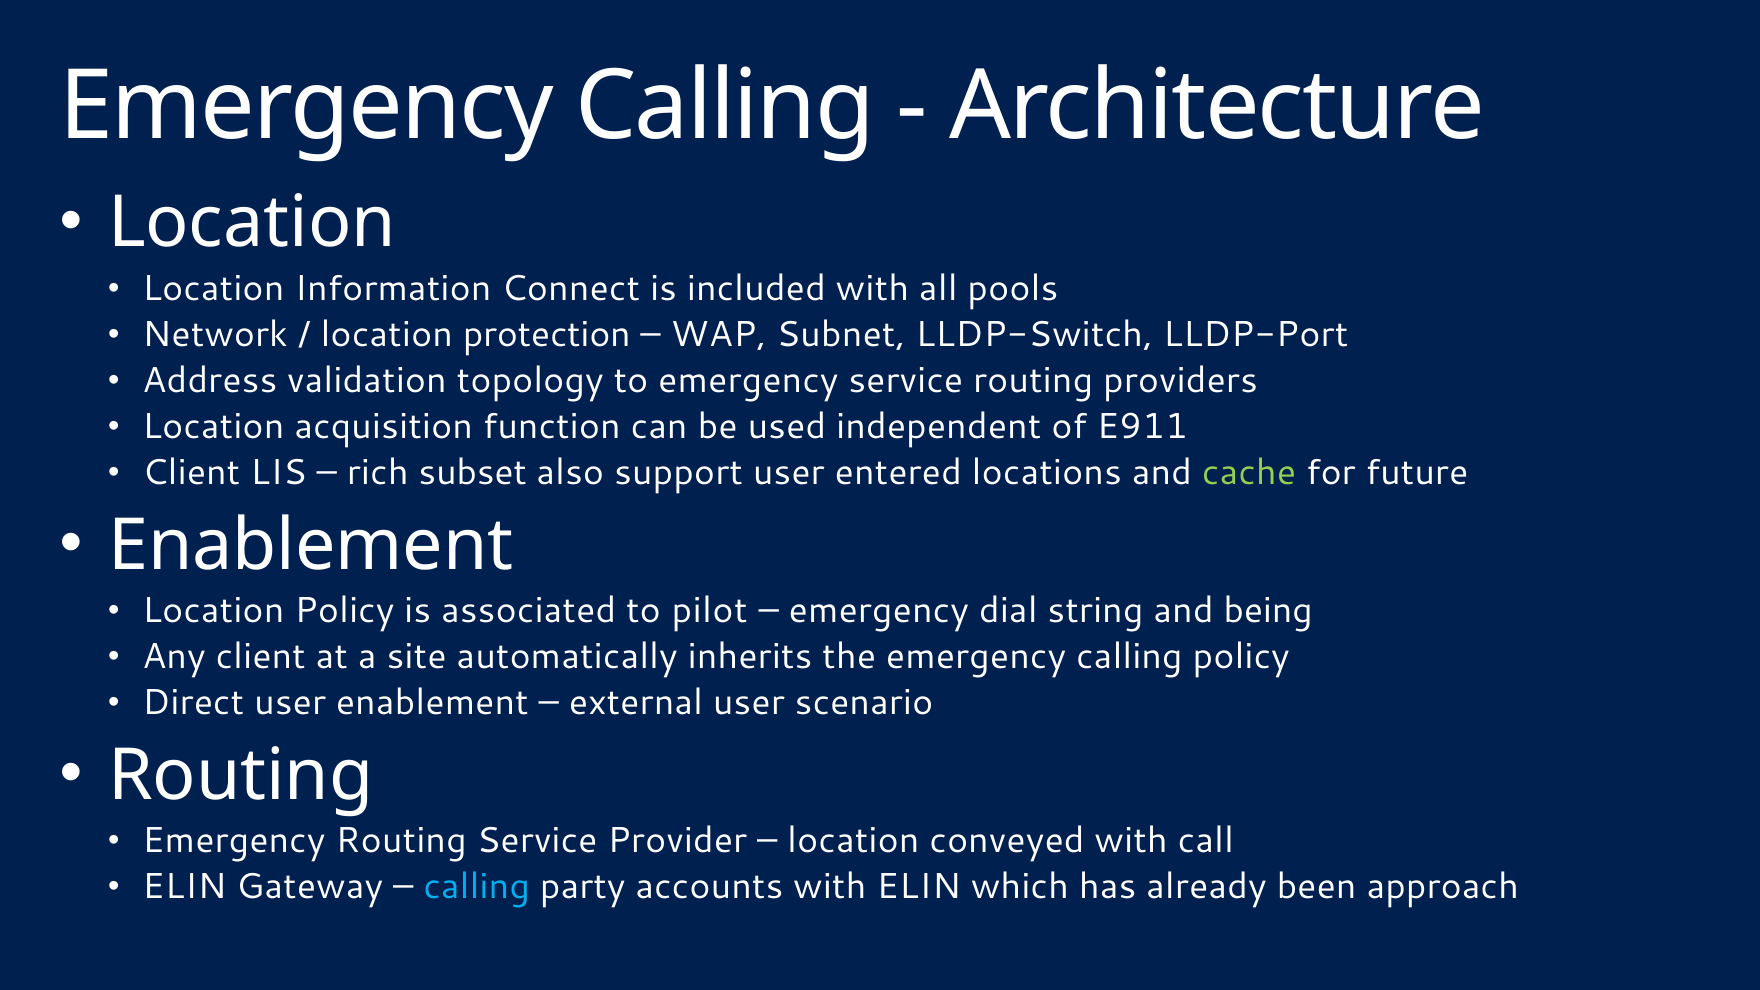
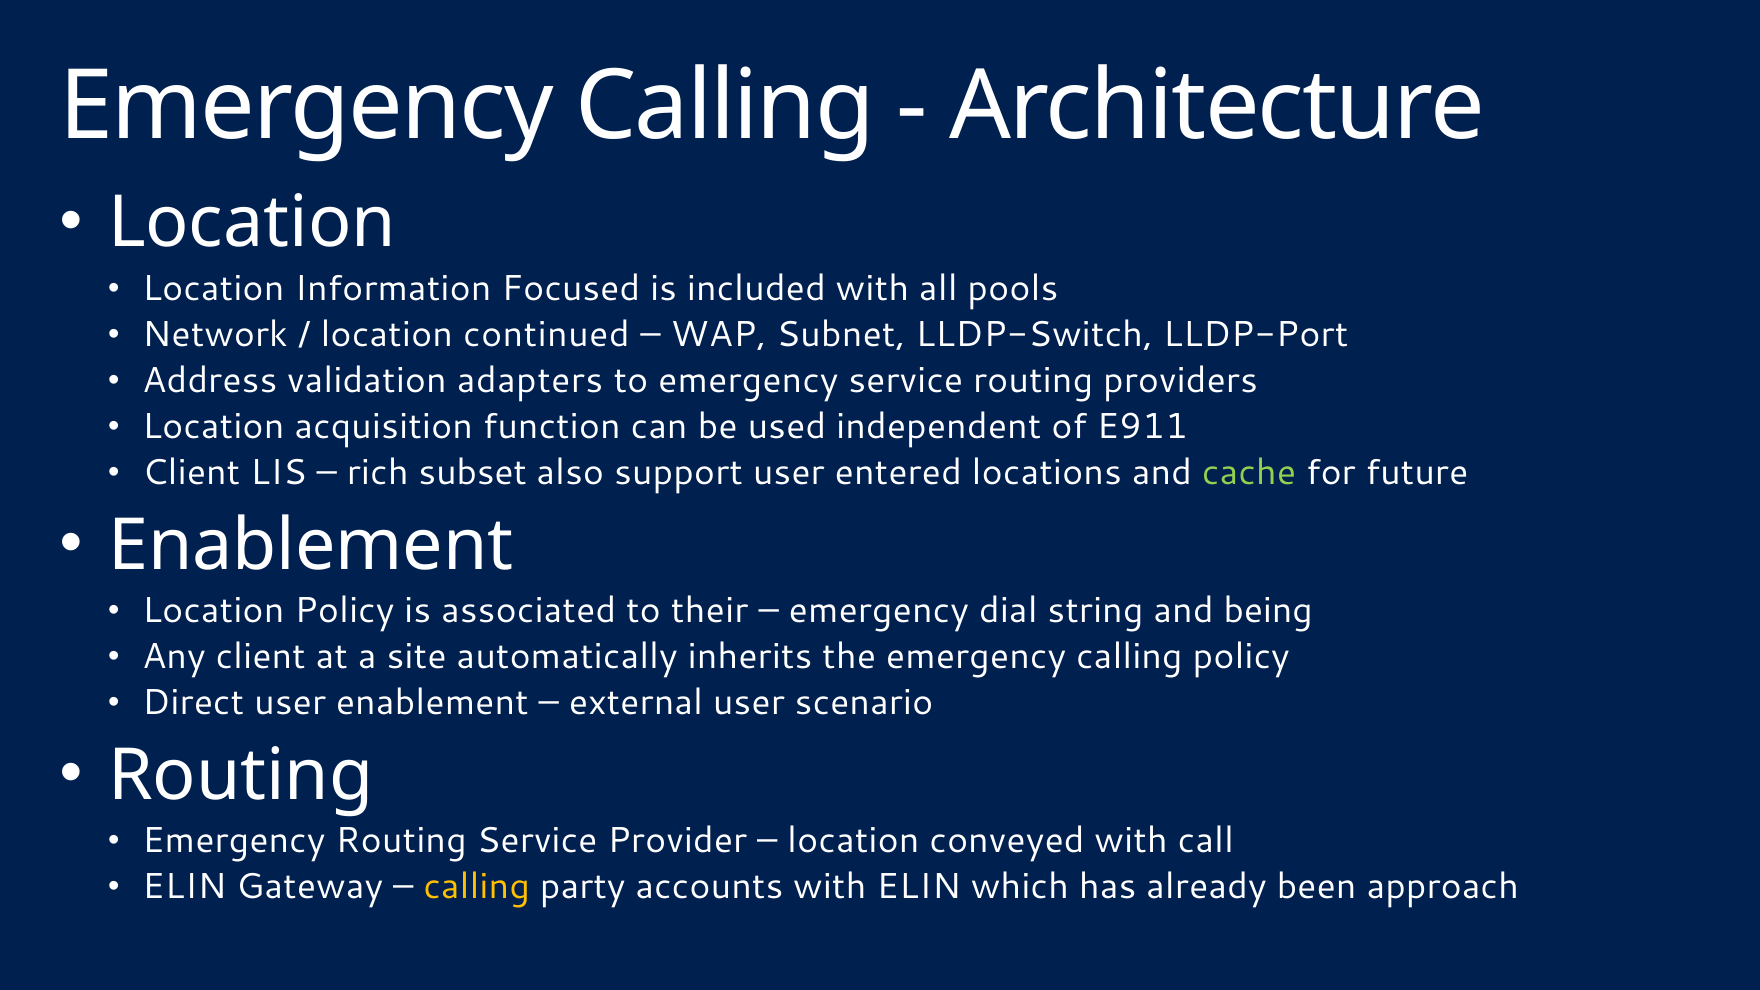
Connect: Connect -> Focused (571, 289)
protection: protection -> continued (546, 335)
topology: topology -> adapters (530, 381)
pilot: pilot -> their (710, 611)
calling colour: light blue -> yellow (477, 887)
